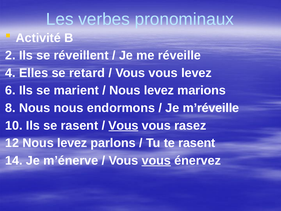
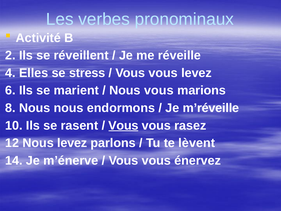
retard: retard -> stress (87, 73)
levez: levez -> vous (159, 90)
te rasent: rasent -> lèvent (197, 143)
vous underline: present -> none (156, 160)
